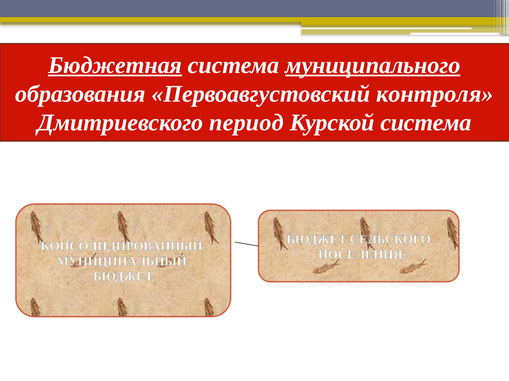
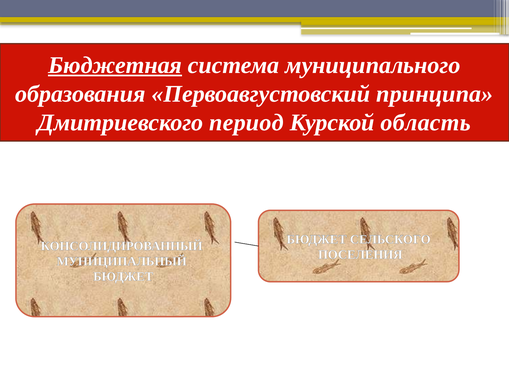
муниципального underline: present -> none (373, 65)
контроля: контроля -> принципа (435, 94)
Курской система: система -> область (426, 123)
